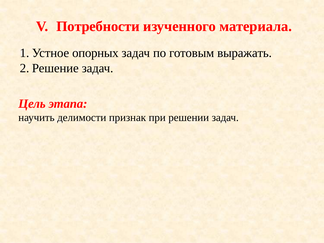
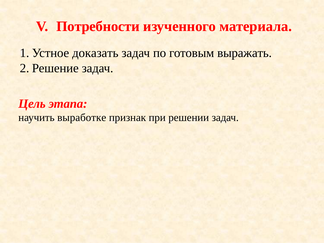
опорных: опорных -> доказать (95, 53)
делимости: делимости -> выработке (82, 118)
